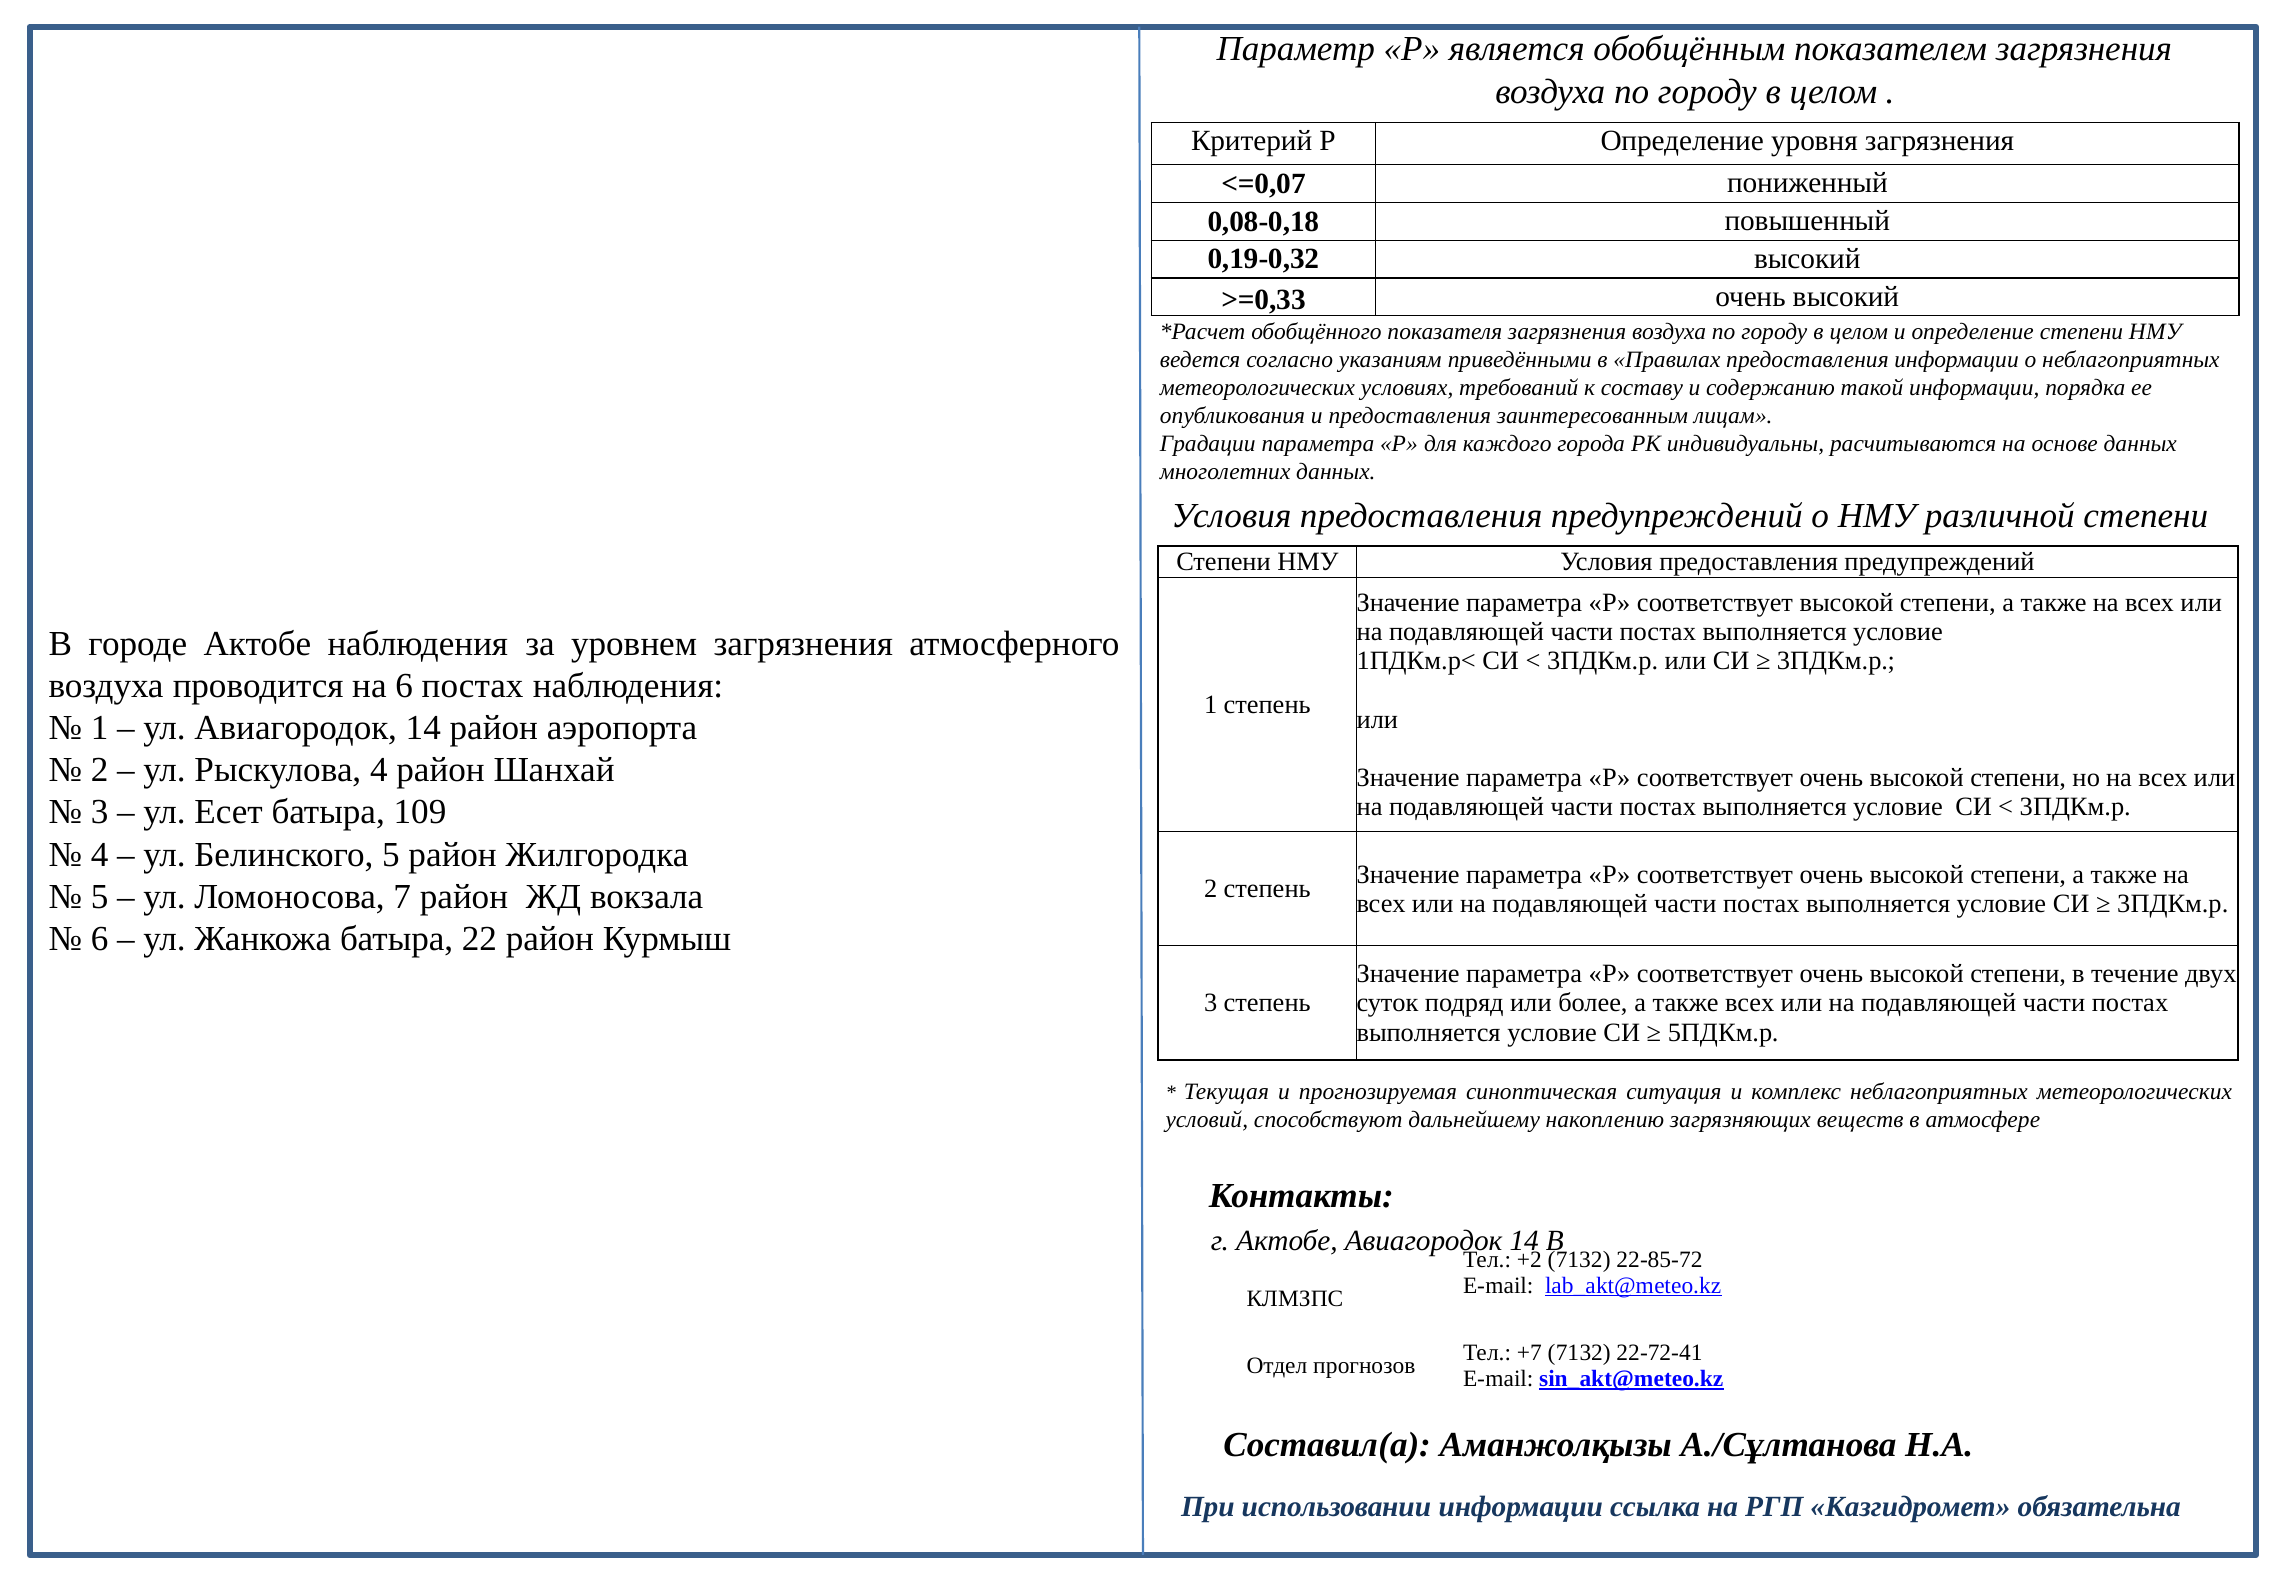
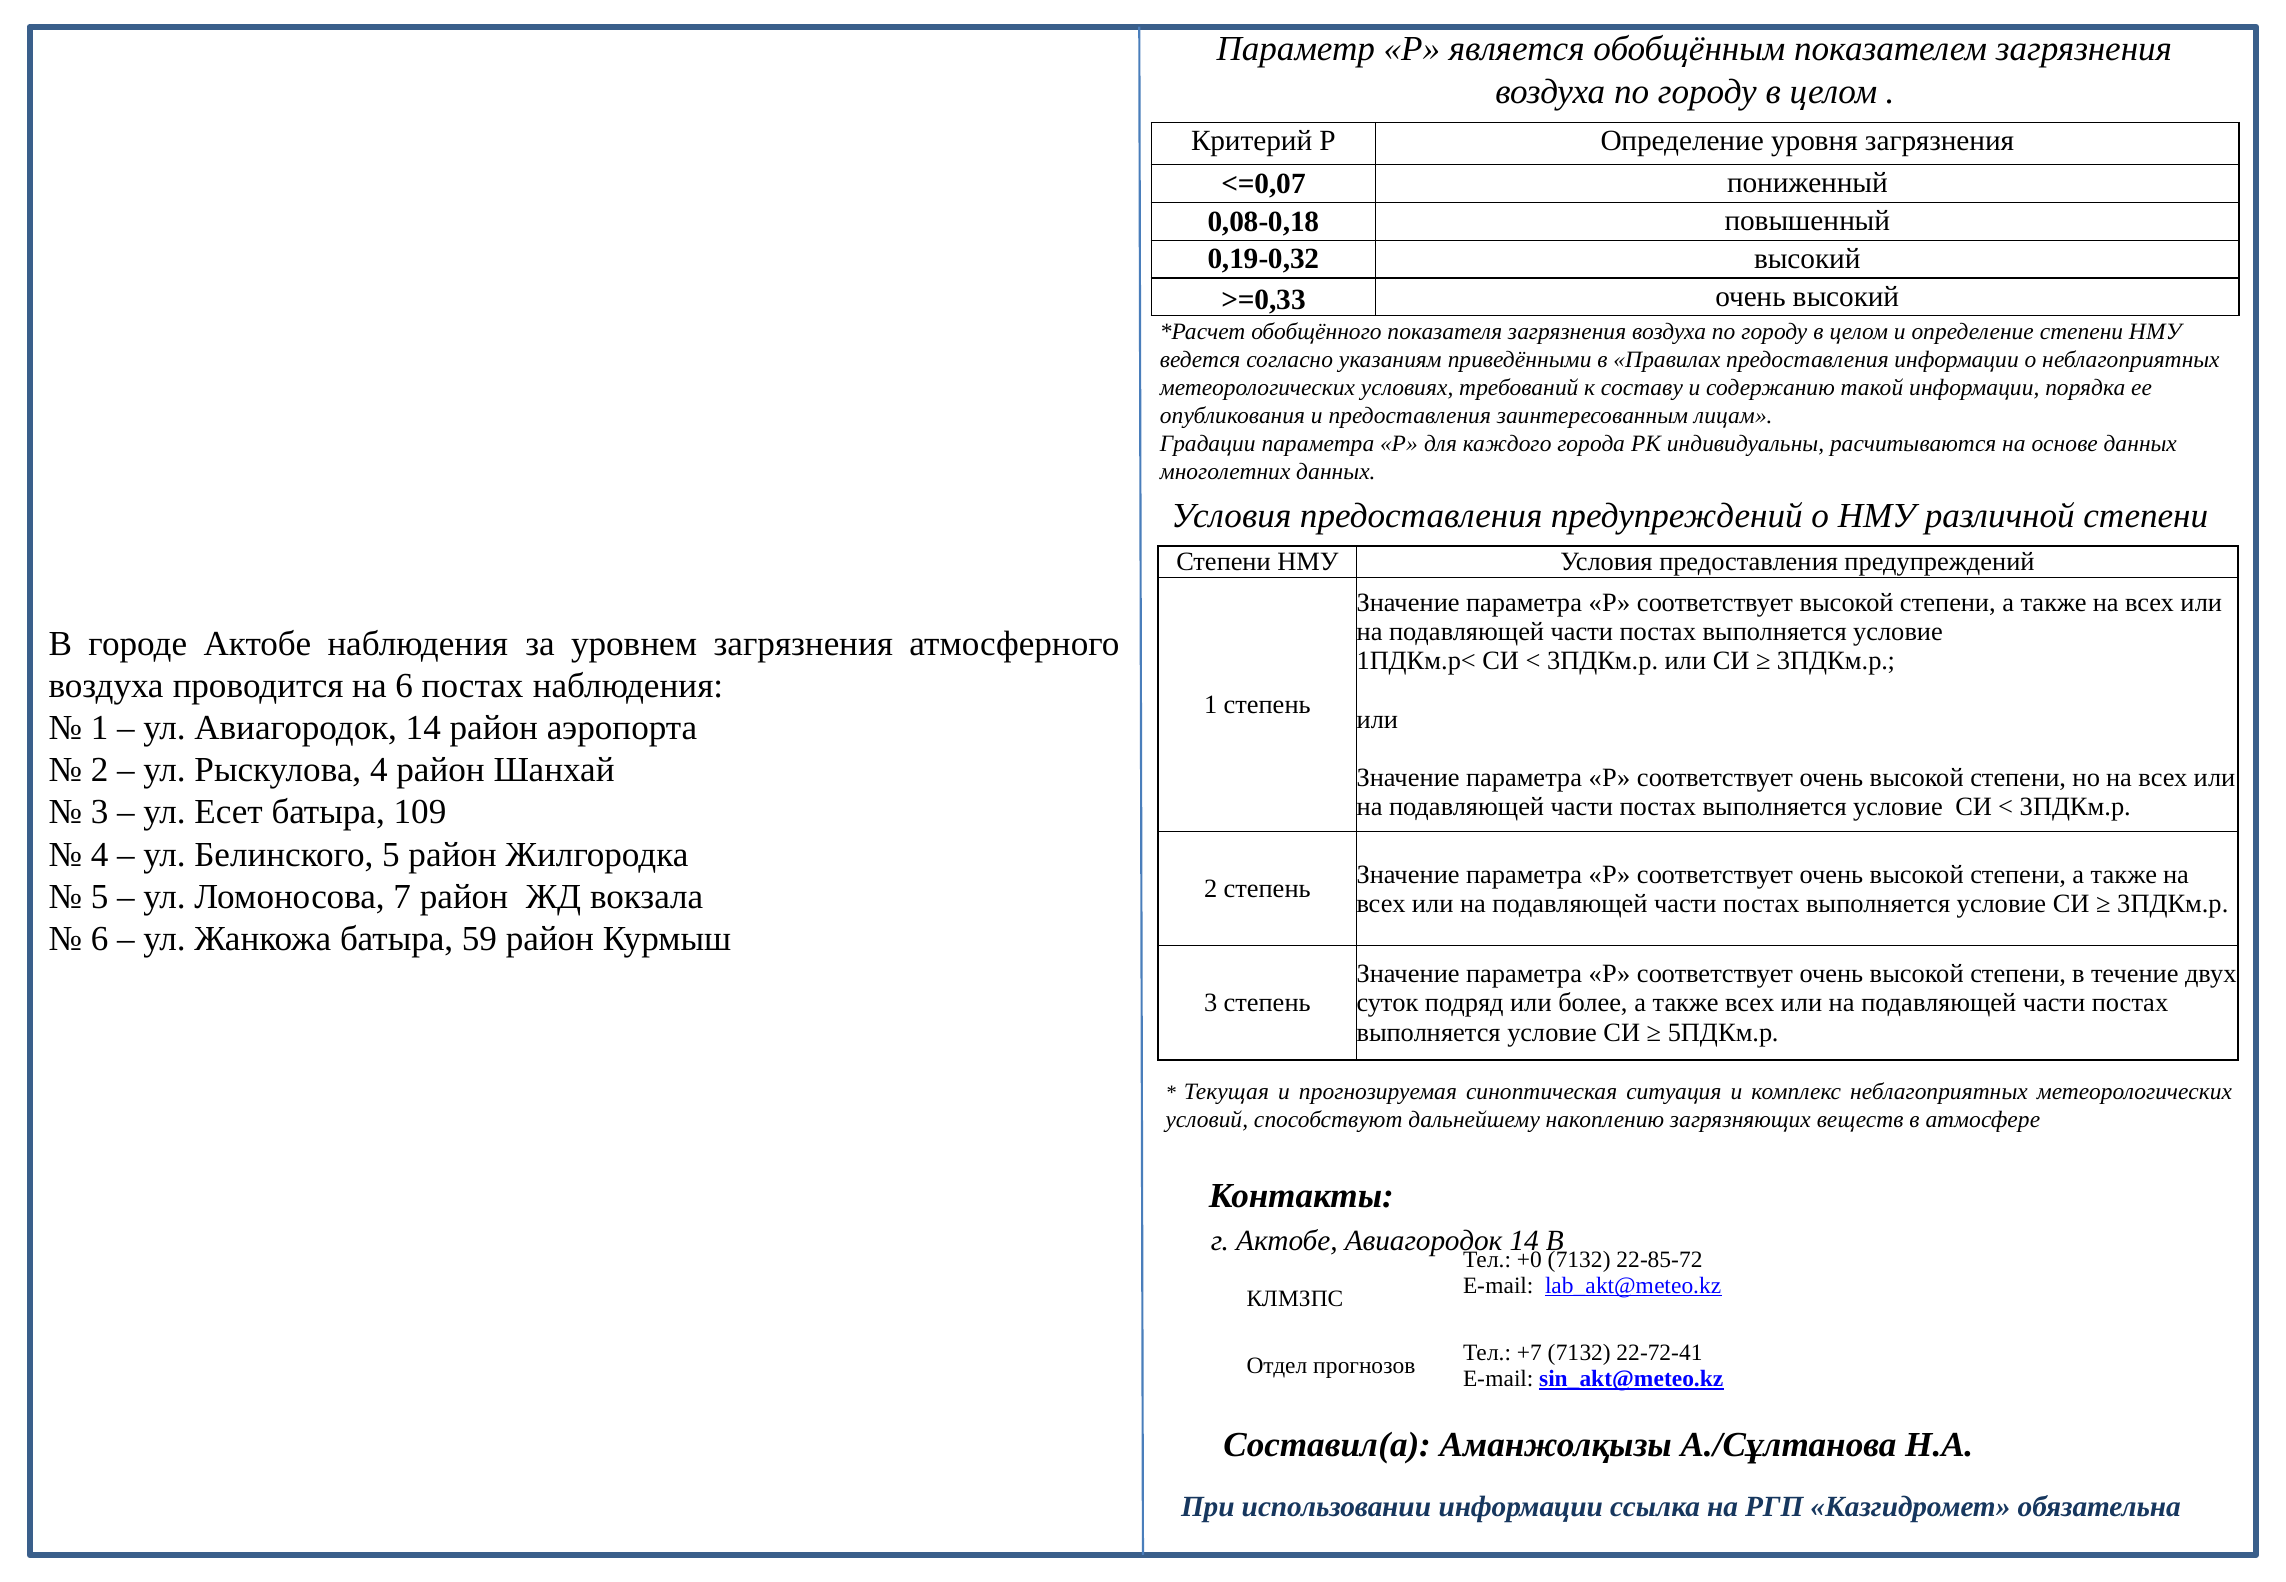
22: 22 -> 59 (479, 939)
+2: +2 -> +0 (1529, 1260)
